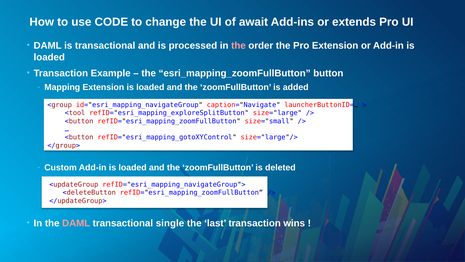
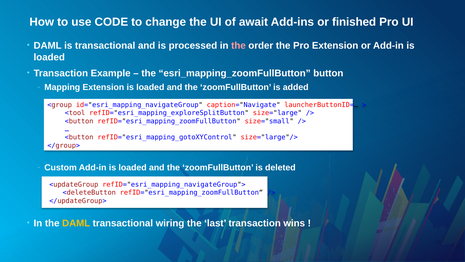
extends: extends -> finished (354, 22)
DAML colour: pink -> yellow (76, 223)
single: single -> wiring (170, 223)
